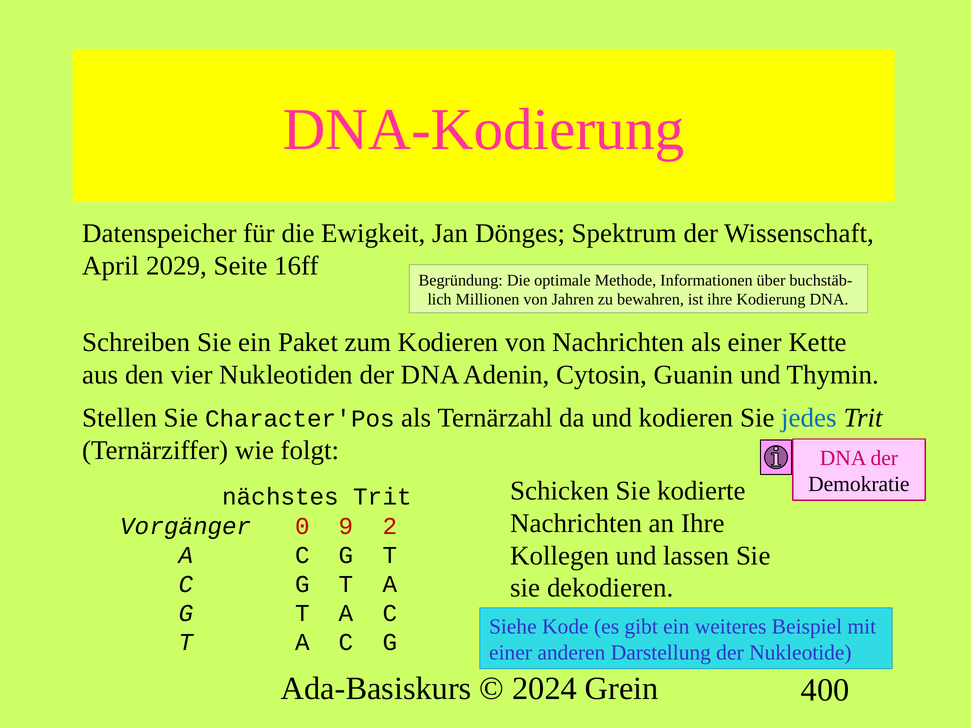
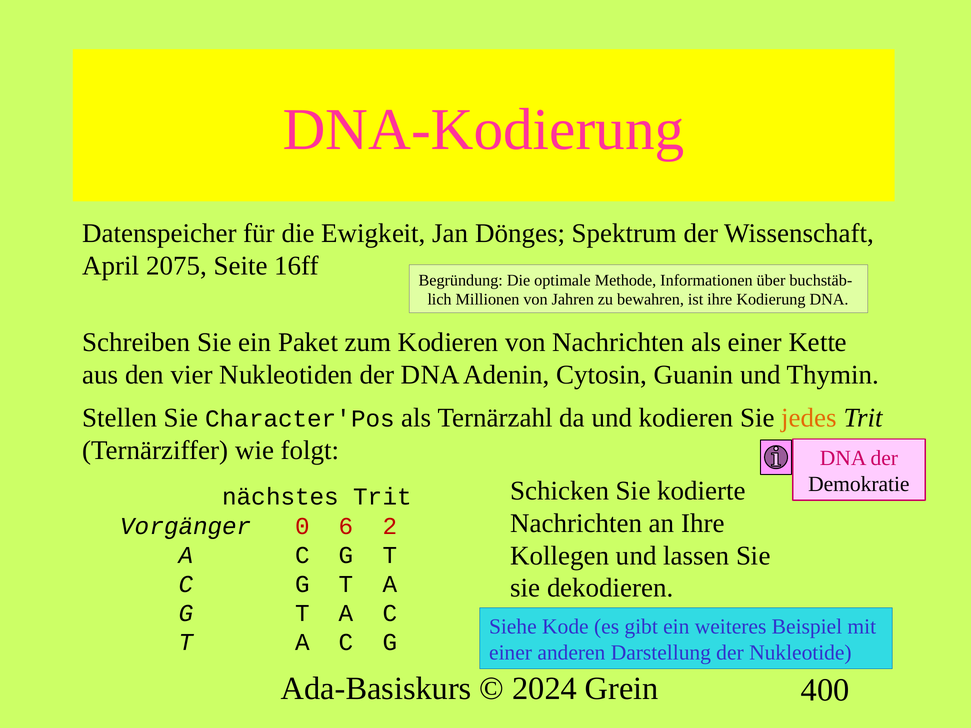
2029: 2029 -> 2075 (176, 266)
jedes colour: blue -> orange (809, 418)
9: 9 -> 6 (346, 526)
